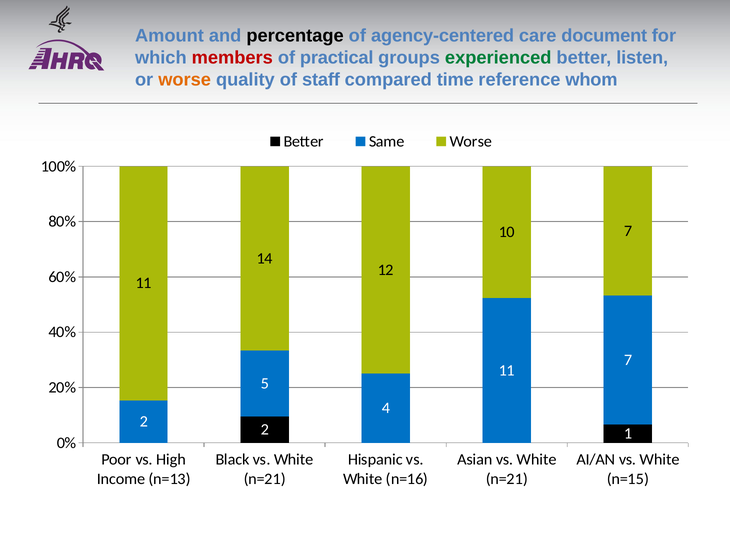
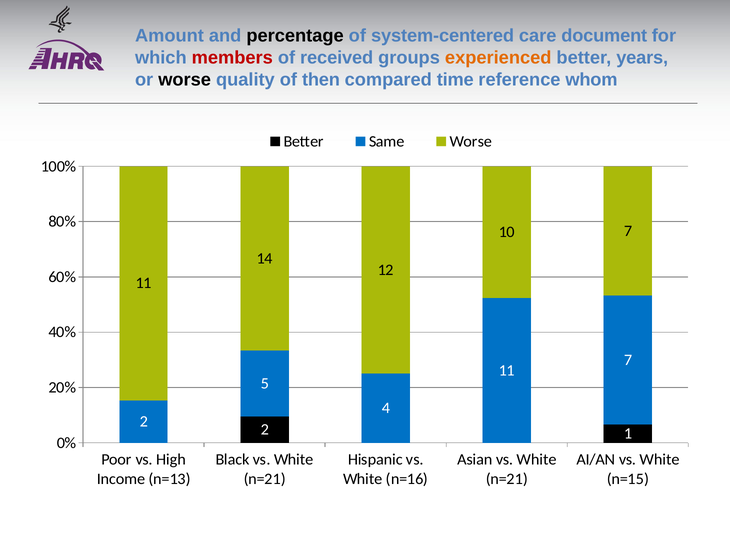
agency-centered: agency-centered -> system-centered (443, 36)
practical: practical -> received (337, 58)
experienced colour: green -> orange (498, 58)
listen: listen -> years (642, 58)
worse colour: orange -> black (185, 80)
staff: staff -> then (321, 80)
